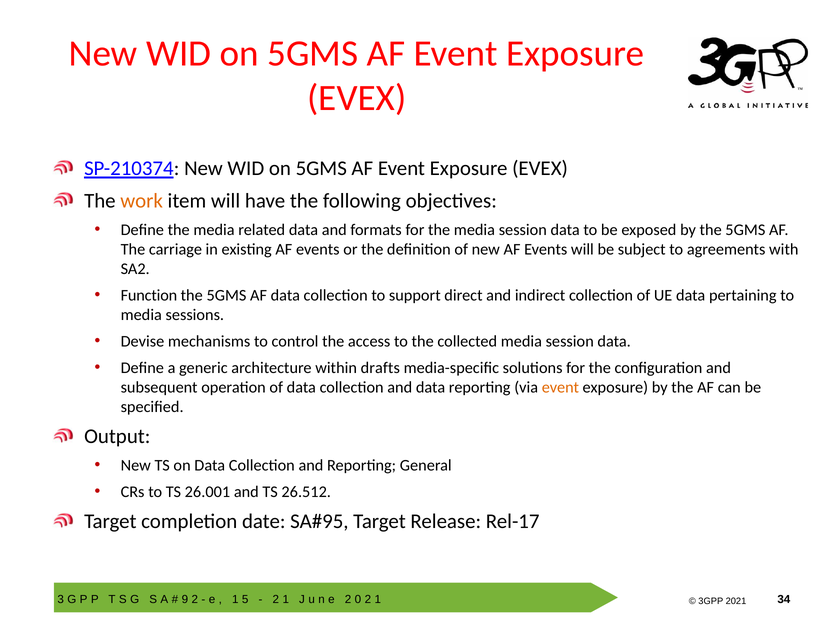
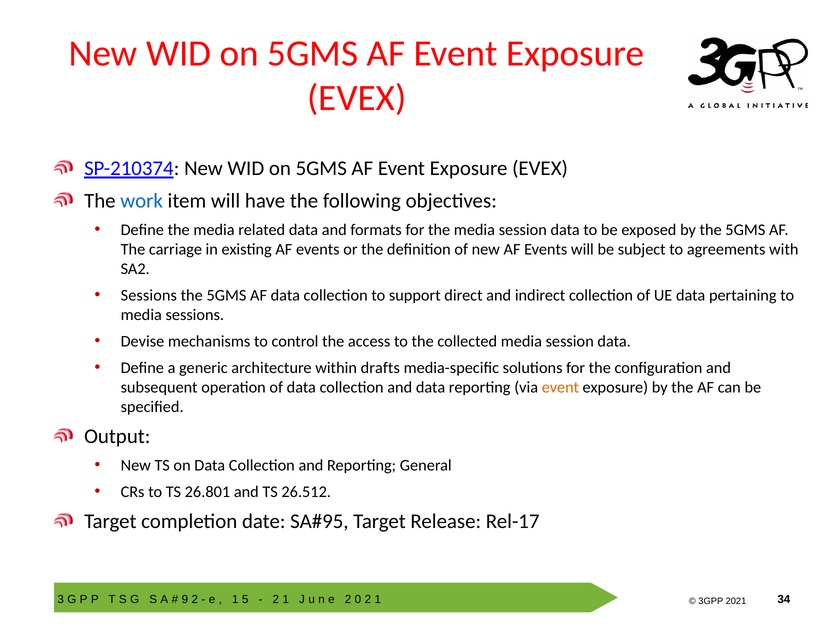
work colour: orange -> blue (142, 201)
Function: Function -> Sessions (149, 295)
26.001: 26.001 -> 26.801 (207, 492)
